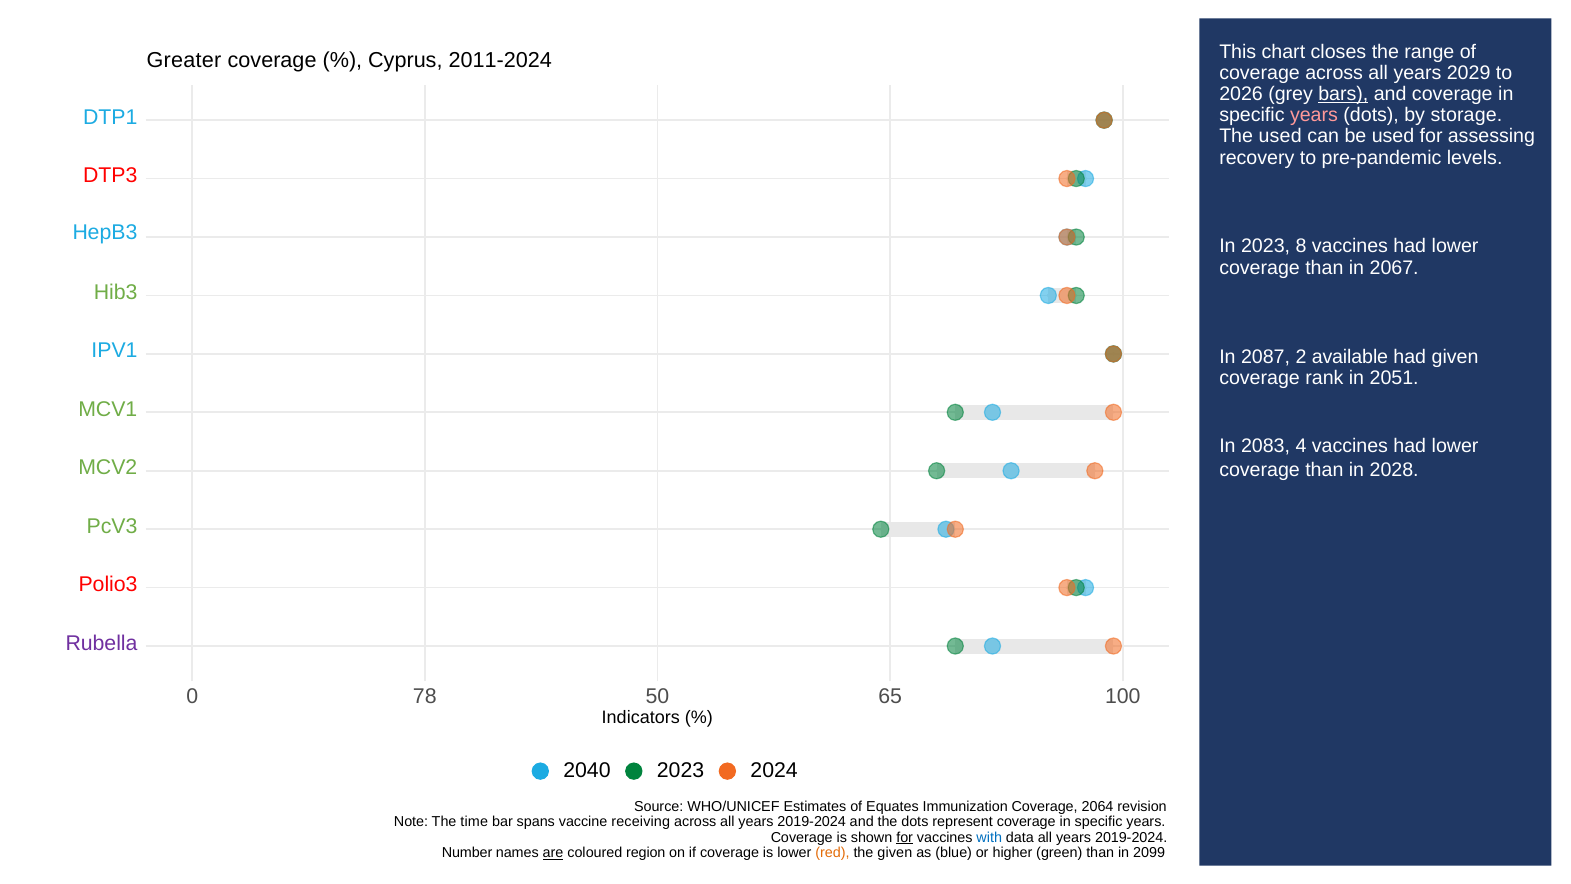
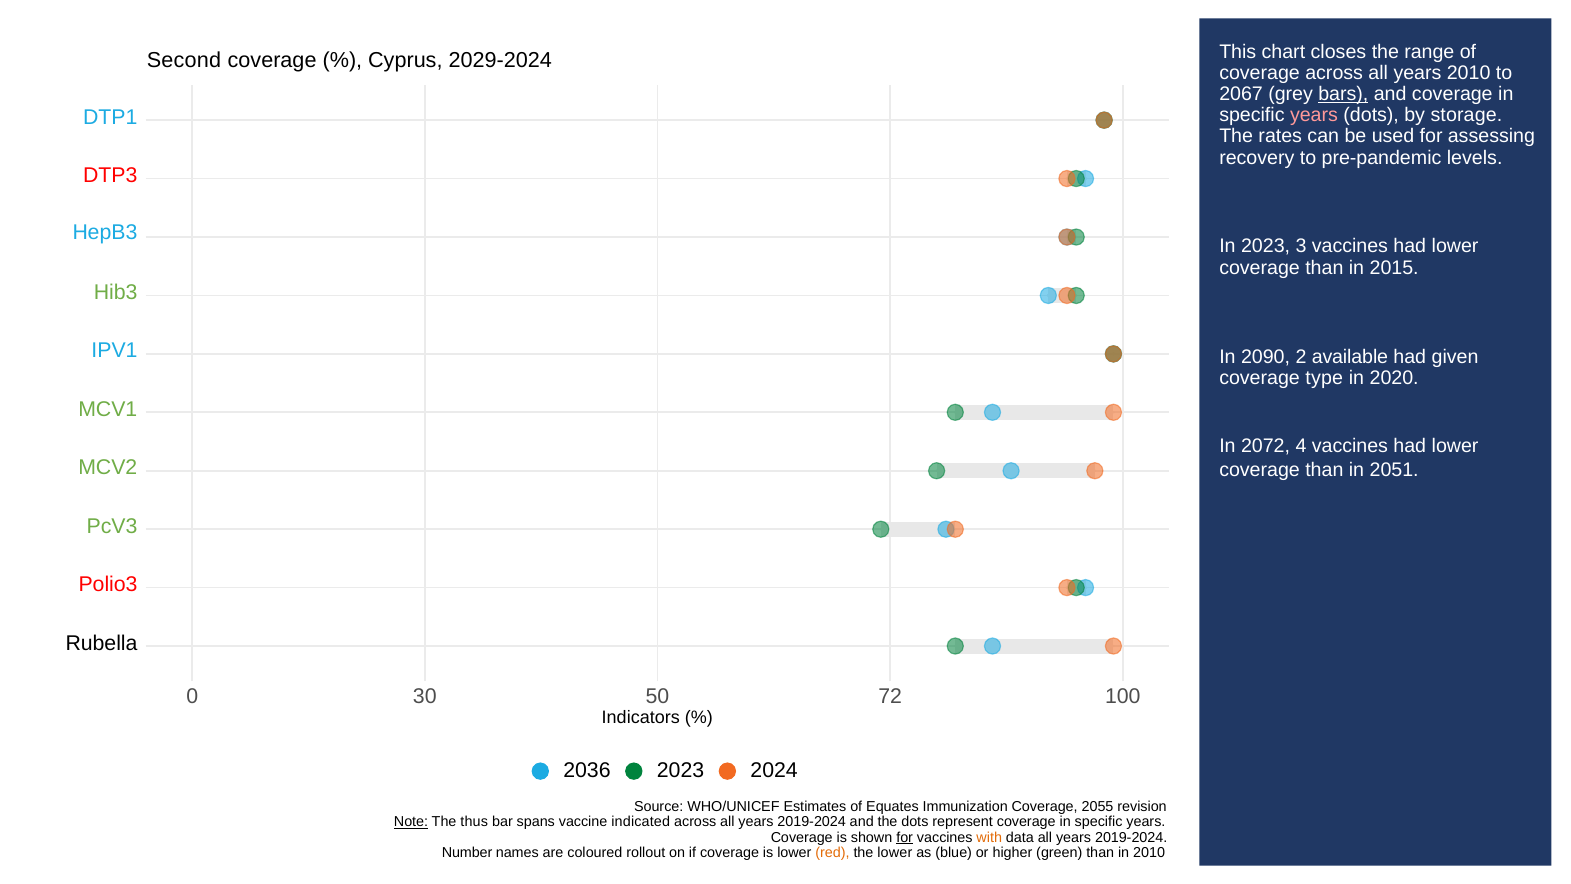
Greater: Greater -> Second (184, 61)
2011-2024: 2011-2024 -> 2029-2024 (500, 61)
years 2029: 2029 -> 2010 (1469, 73)
2026: 2026 -> 2067 (1241, 94)
The used: used -> rates (1280, 136)
8: 8 -> 3 (1301, 246)
2067: 2067 -> 2015 (1394, 268)
2087: 2087 -> 2090 (1266, 356)
rank: rank -> type (1324, 378)
2051: 2051 -> 2020 (1394, 378)
2083: 2083 -> 2072 (1266, 446)
2028: 2028 -> 2051 (1394, 469)
Rubella colour: purple -> black (102, 643)
78: 78 -> 30 (425, 696)
65: 65 -> 72 (890, 696)
2040: 2040 -> 2036 (587, 770)
2064: 2064 -> 2055 (1098, 806)
Note underline: none -> present (411, 822)
time: time -> thus (474, 822)
receiving: receiving -> indicated (641, 822)
with colour: blue -> orange (989, 837)
are underline: present -> none (553, 853)
region: region -> rollout (646, 853)
the given: given -> lower (895, 853)
in 2099: 2099 -> 2010 (1149, 853)
